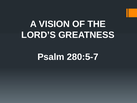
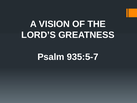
280:5-7: 280:5-7 -> 935:5-7 (83, 57)
